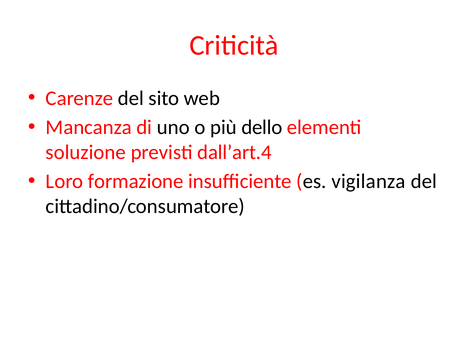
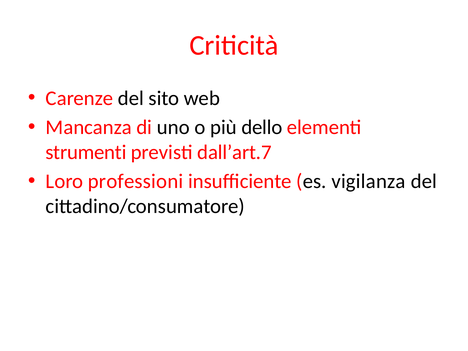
soluzione: soluzione -> strumenti (86, 152)
dall’art.4: dall’art.4 -> dall’art.7 (234, 152)
formazione: formazione -> professioni (136, 181)
